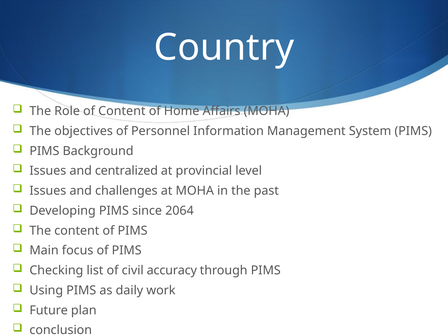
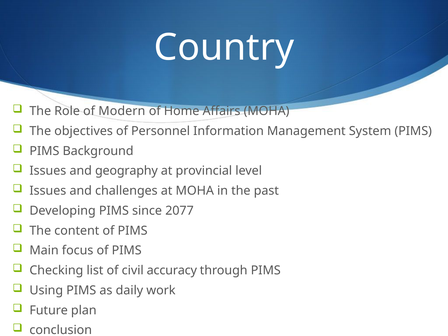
of Content: Content -> Modern (122, 111)
centralized: centralized -> geography (126, 171)
2064: 2064 -> 2077 (179, 211)
